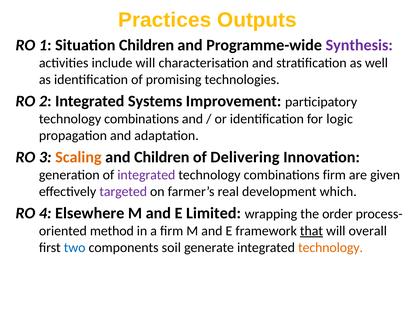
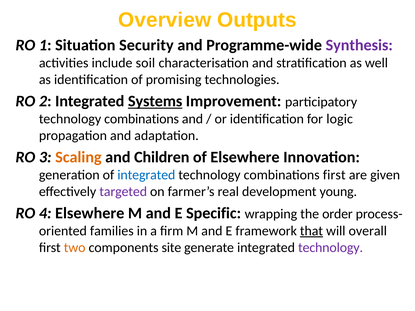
Practices: Practices -> Overview (165, 20)
Situation Children: Children -> Security (146, 45)
include will: will -> soil (145, 63)
Systems underline: none -> present (155, 101)
of Delivering: Delivering -> Elsewhere (245, 157)
integrated colour: purple -> blue (146, 175)
combinations firm: firm -> first (334, 175)
which: which -> young (338, 192)
Limited: Limited -> Specific (214, 213)
method: method -> families (112, 231)
two colour: blue -> orange (75, 248)
soil: soil -> site (171, 248)
technology colour: orange -> purple (331, 248)
